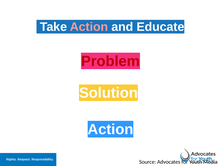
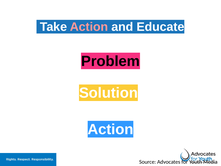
Problem colour: red -> black (110, 61)
